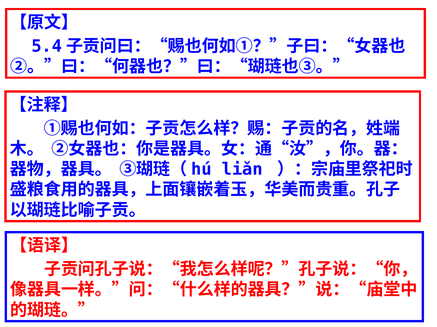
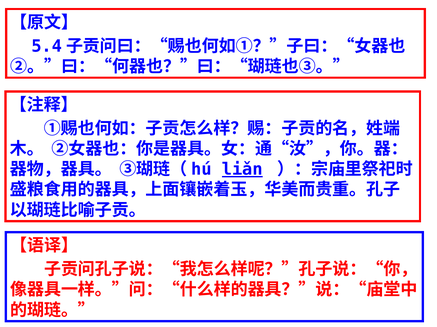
liǎn underline: none -> present (242, 170)
